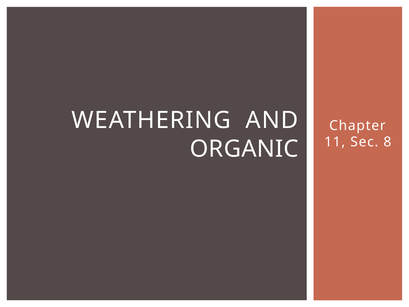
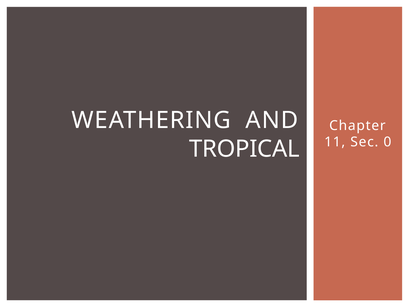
8: 8 -> 0 (387, 142)
ORGANIC: ORGANIC -> TROPICAL (244, 149)
